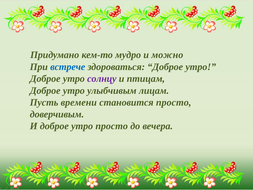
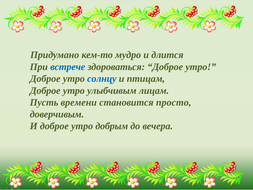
можно: можно -> длится (167, 55)
солнцу colour: purple -> blue (102, 79)
утро просто: просто -> добрым (112, 126)
